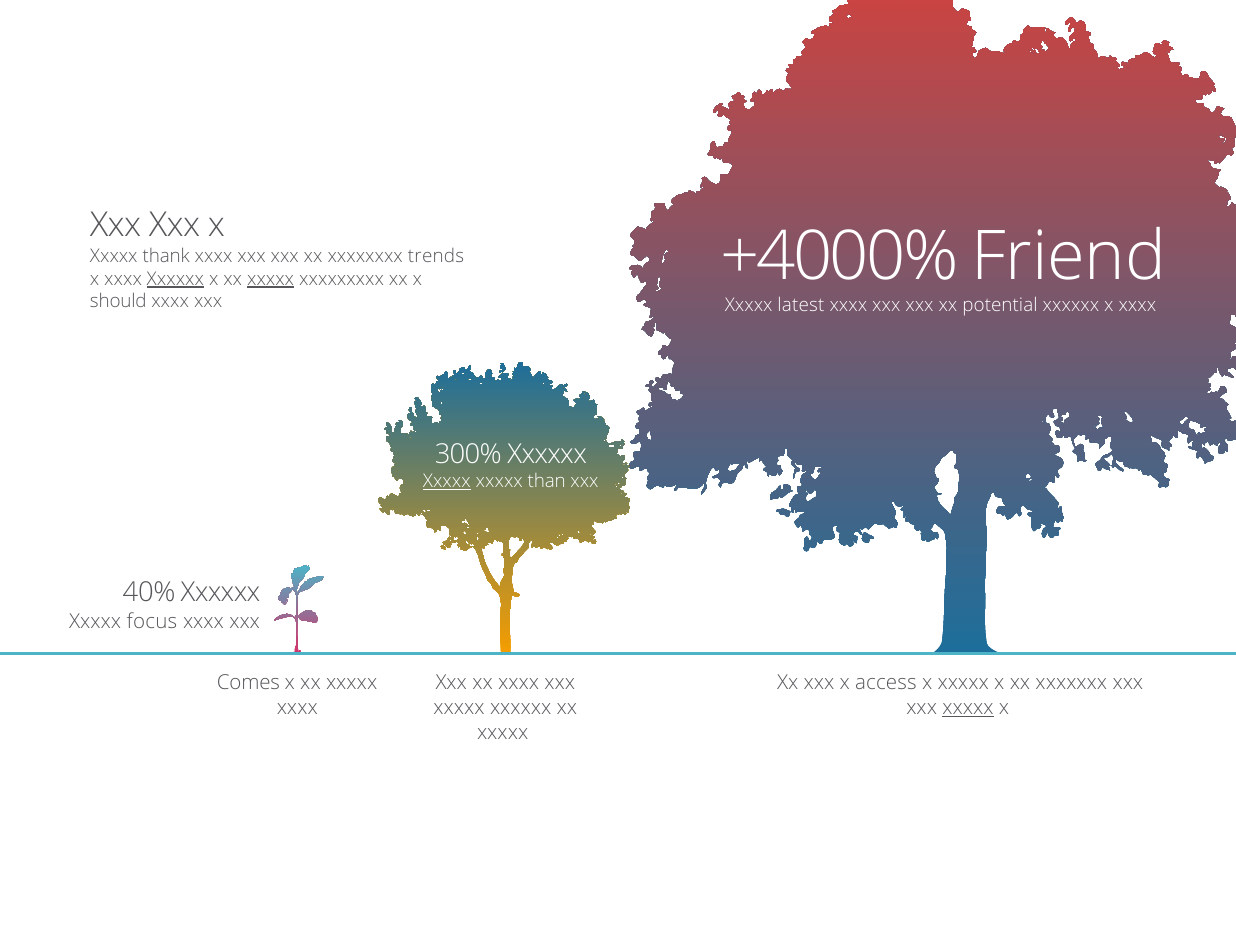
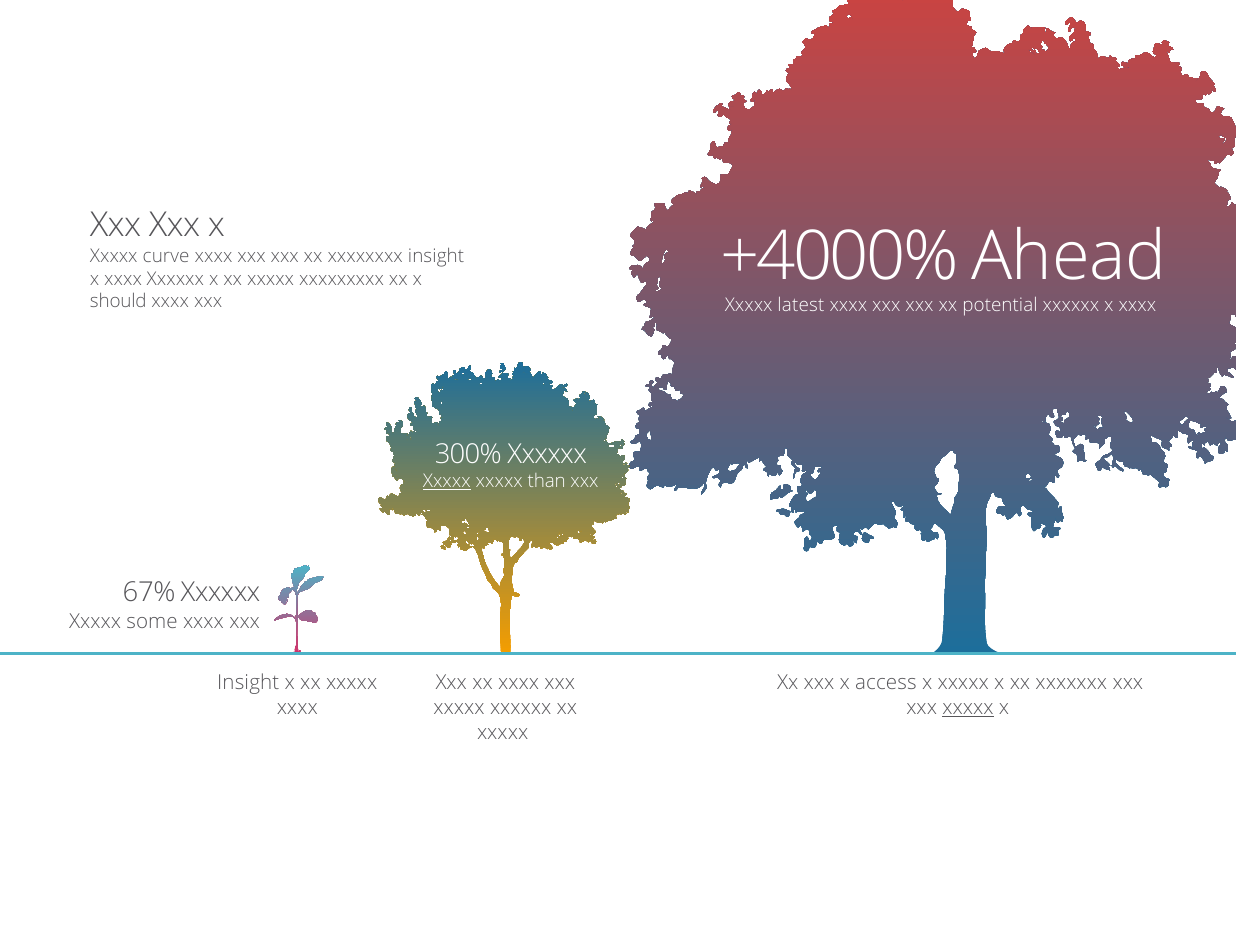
Friend: Friend -> Ahead (1069, 257)
thank: thank -> curve (166, 256)
xxxxxxxx trends: trends -> insight (436, 256)
Xxxxxx underline: present -> none (175, 279)
xxxxx underline: present -> none (271, 279)
40%: 40% -> 67% (149, 593)
focus: focus -> some (152, 621)
Comes: Comes -> Insight (248, 683)
